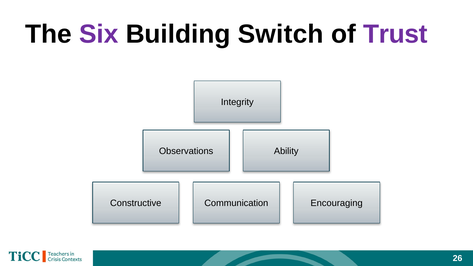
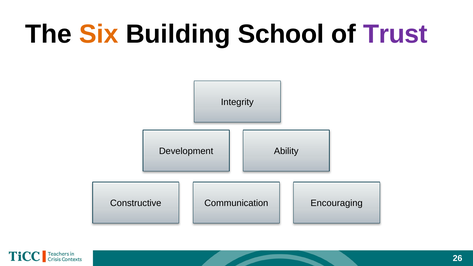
Six colour: purple -> orange (99, 34)
Switch: Switch -> School (281, 34)
Observations: Observations -> Development (186, 151)
